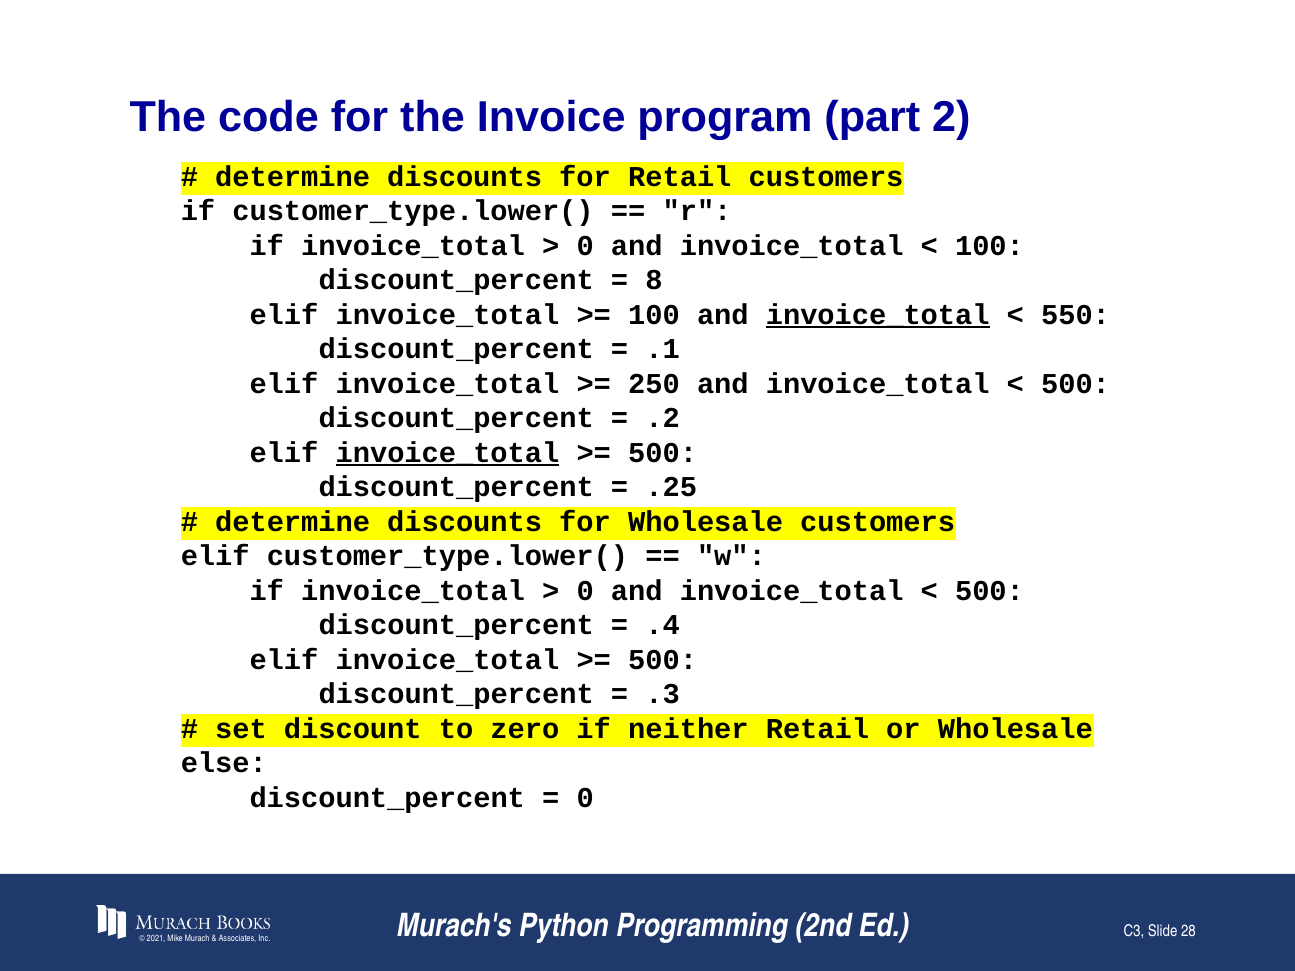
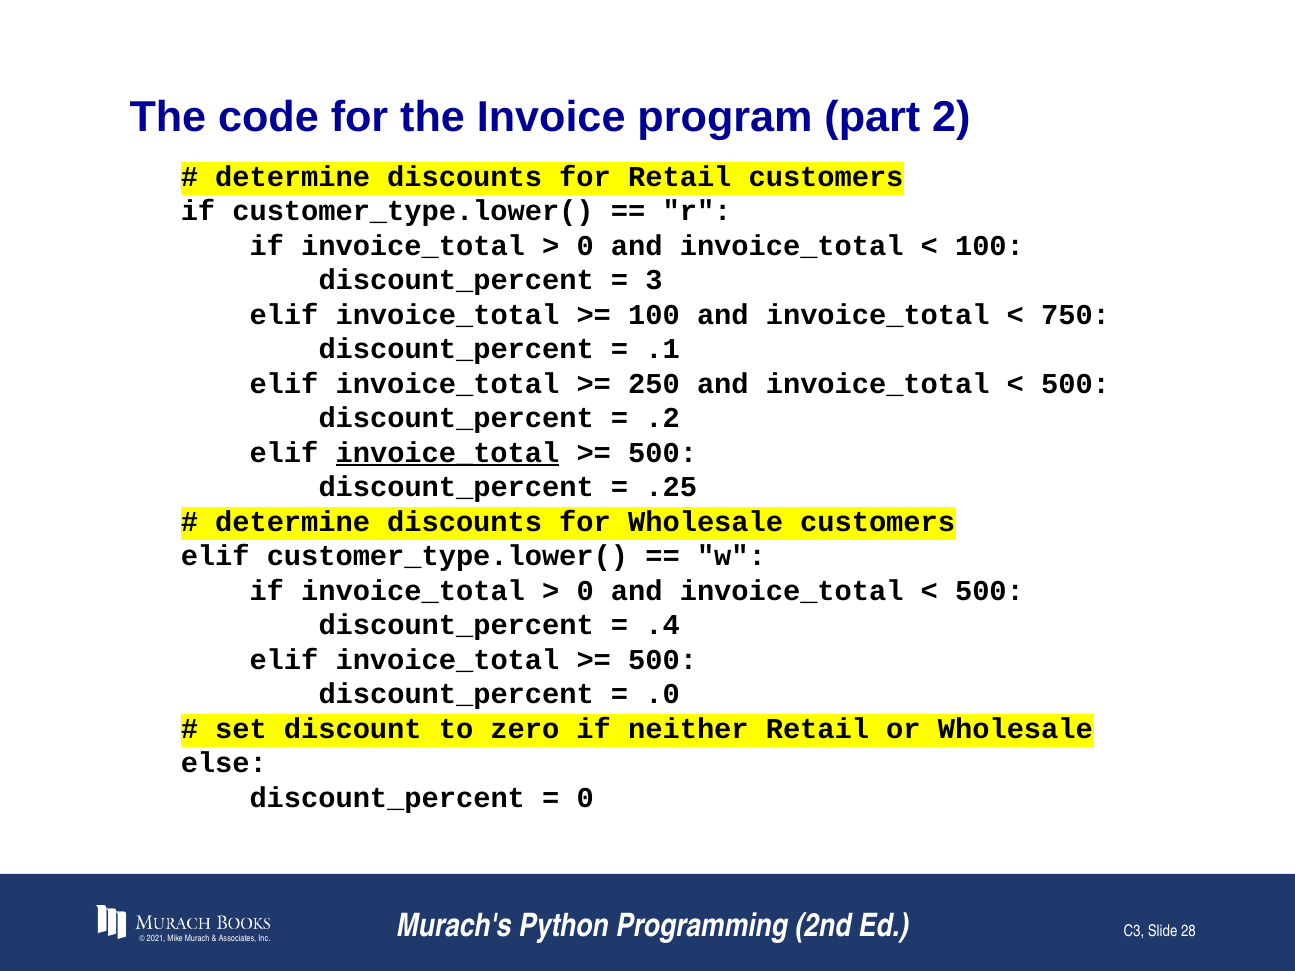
8: 8 -> 3 (654, 280)
invoice_total underline: present -> none (878, 315)
550: 550 -> 750 (1076, 315)
.3: .3 -> .0 (663, 695)
